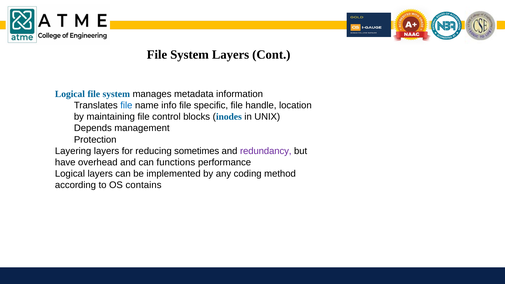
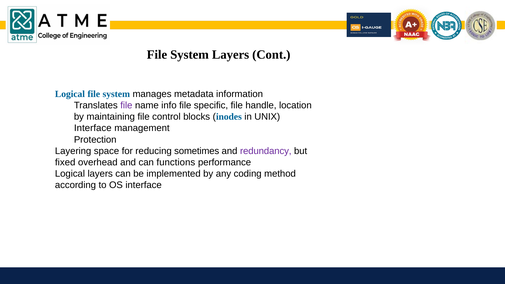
file colour: blue -> purple (126, 105)
Depends: Depends -> Interface (93, 128)
Layering layers: layers -> space (107, 151)
have: have -> fixed (65, 162)
OS contains: contains -> interface (144, 185)
